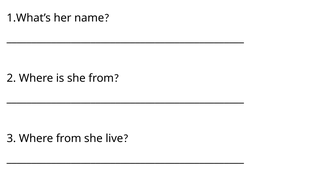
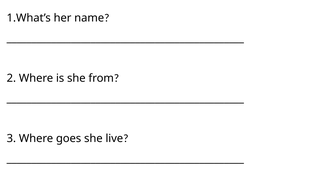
Where from: from -> goes (69, 138)
